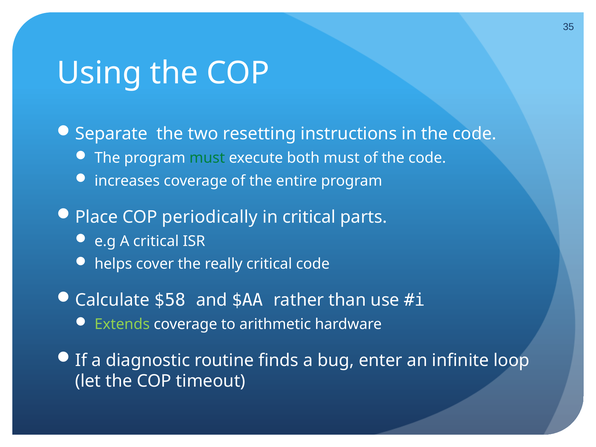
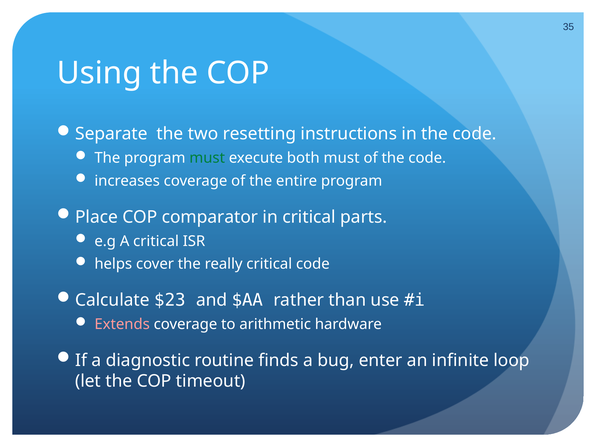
periodically: periodically -> comparator (210, 217)
$58: $58 -> $23 (170, 300)
Extends colour: light green -> pink (122, 324)
